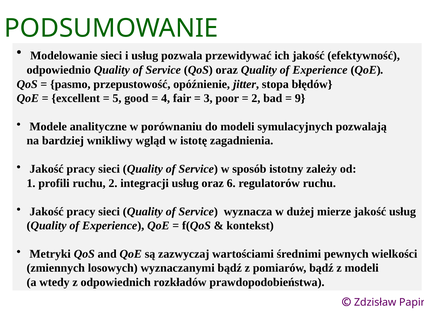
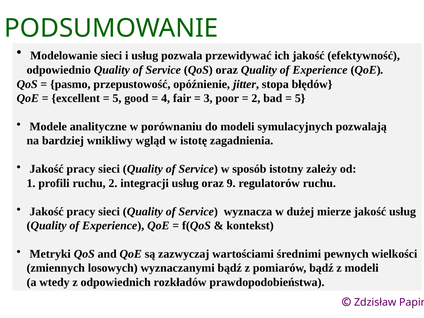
9: 9 -> 5 (300, 98)
6: 6 -> 9 (231, 183)
